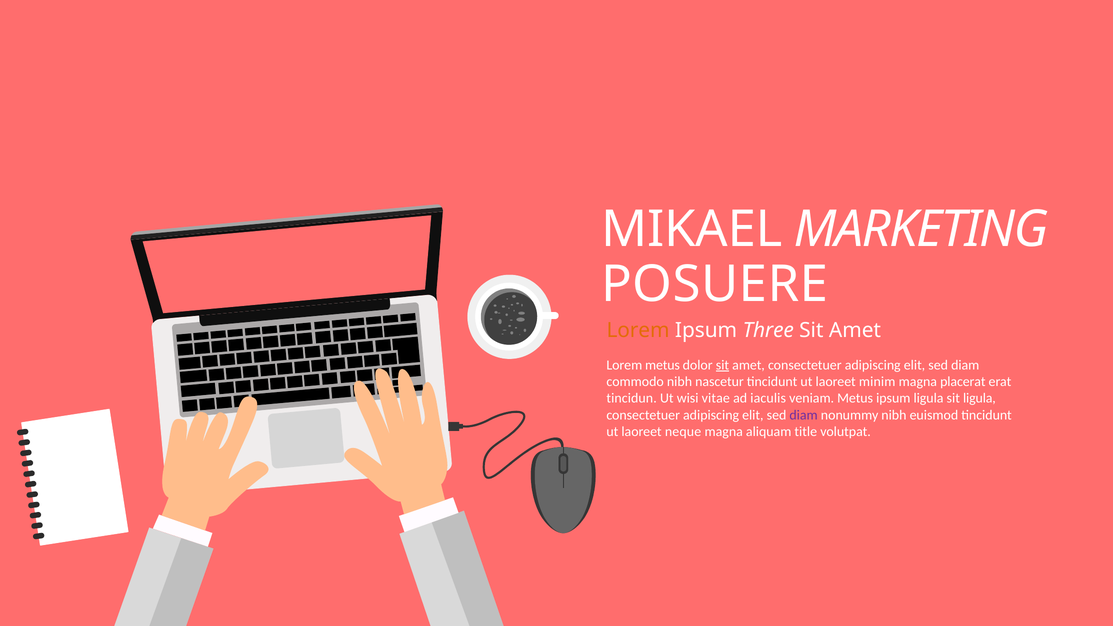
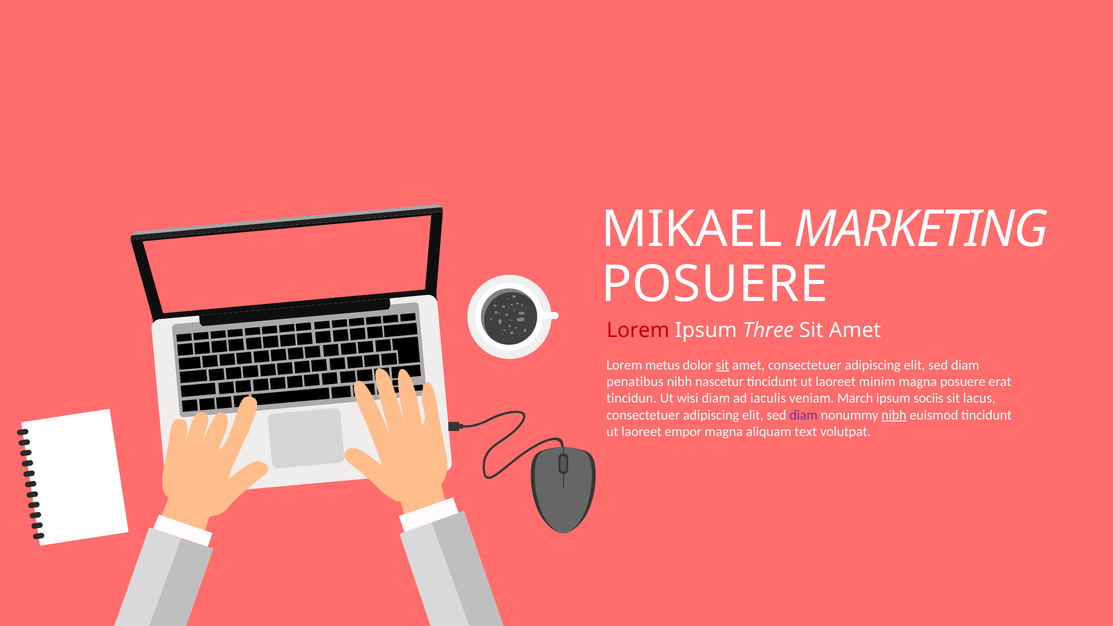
Lorem colour: orange -> red (638, 331)
commodo: commodo -> penatibus (635, 382)
magna placerat: placerat -> posuere (963, 382)
wisi vitae: vitae -> diam (716, 398)
veniam Metus: Metus -> March (855, 398)
ipsum ligula: ligula -> sociis (929, 398)
sit ligula: ligula -> lacus (979, 398)
nibh underline: none -> present (894, 415)
neque: neque -> empor (683, 432)
title: title -> text (806, 432)
